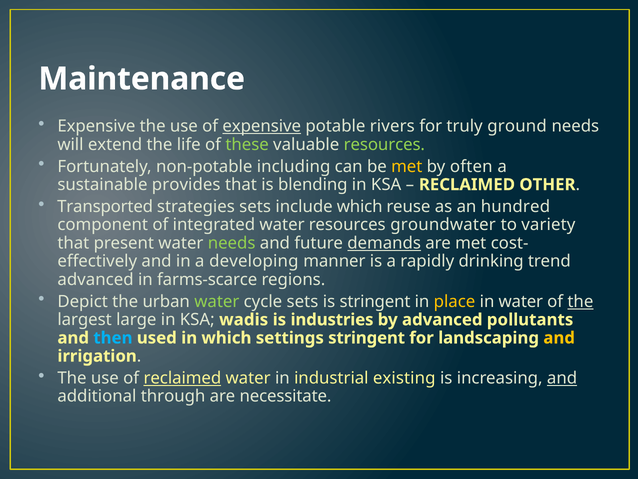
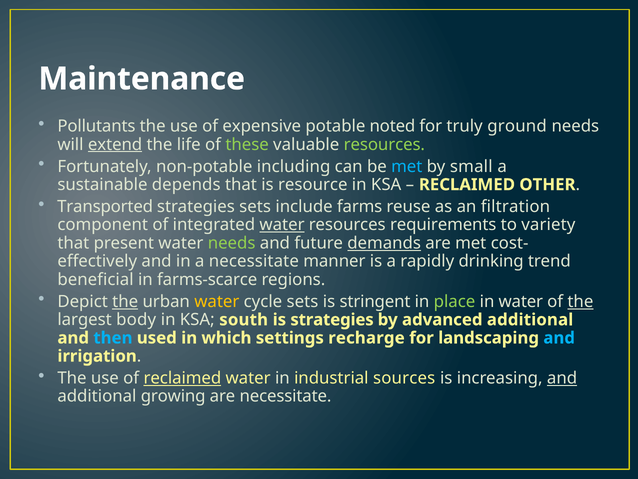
Expensive: Expensive -> Pollutants (96, 126)
expensive underline: present -> none (262, 126)
rivers: rivers -> noted (392, 126)
extend underline: none -> present (115, 144)
met colour: yellow -> light blue (407, 166)
often: often -> small (471, 166)
provides: provides -> depends (186, 184)
blending: blending -> resource (313, 184)
include which: which -> farms (360, 206)
hundred: hundred -> filtration (515, 206)
water underline: none -> present (282, 225)
groundwater: groundwater -> requirements (443, 225)
a developing: developing -> necessitate (254, 261)
advanced: advanced -> beneficial (96, 279)
the underline: none -> present (125, 301)
water colour: light green -> yellow (217, 301)
place colour: yellow -> light green (455, 301)
large: large -> body (136, 319)
wadis: wadis -> south (244, 319)
is industries: industries -> strategies (332, 319)
advanced pollutants: pollutants -> additional (530, 319)
settings stringent: stringent -> recharge (366, 338)
and colour: yellow -> light blue (559, 338)
existing: existing -> sources (404, 378)
through: through -> growing (173, 396)
